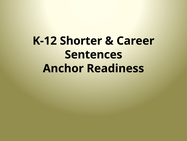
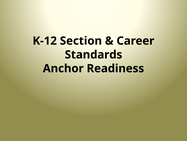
Shorter: Shorter -> Section (81, 41)
Sentences: Sentences -> Standards (93, 54)
